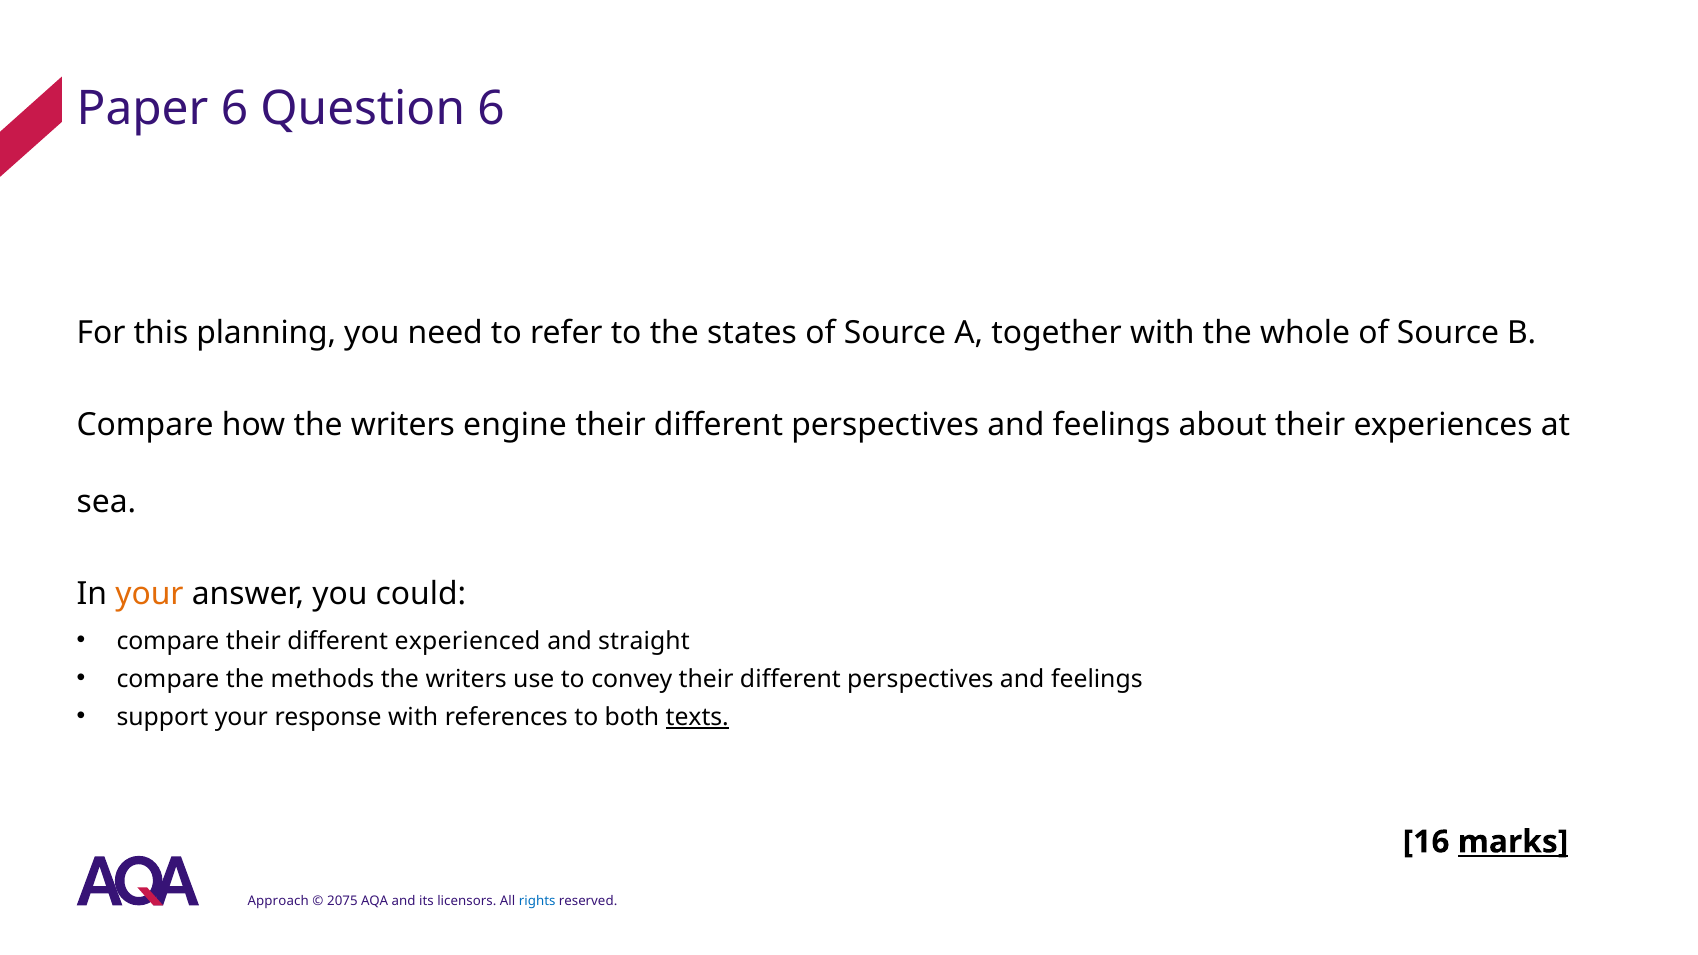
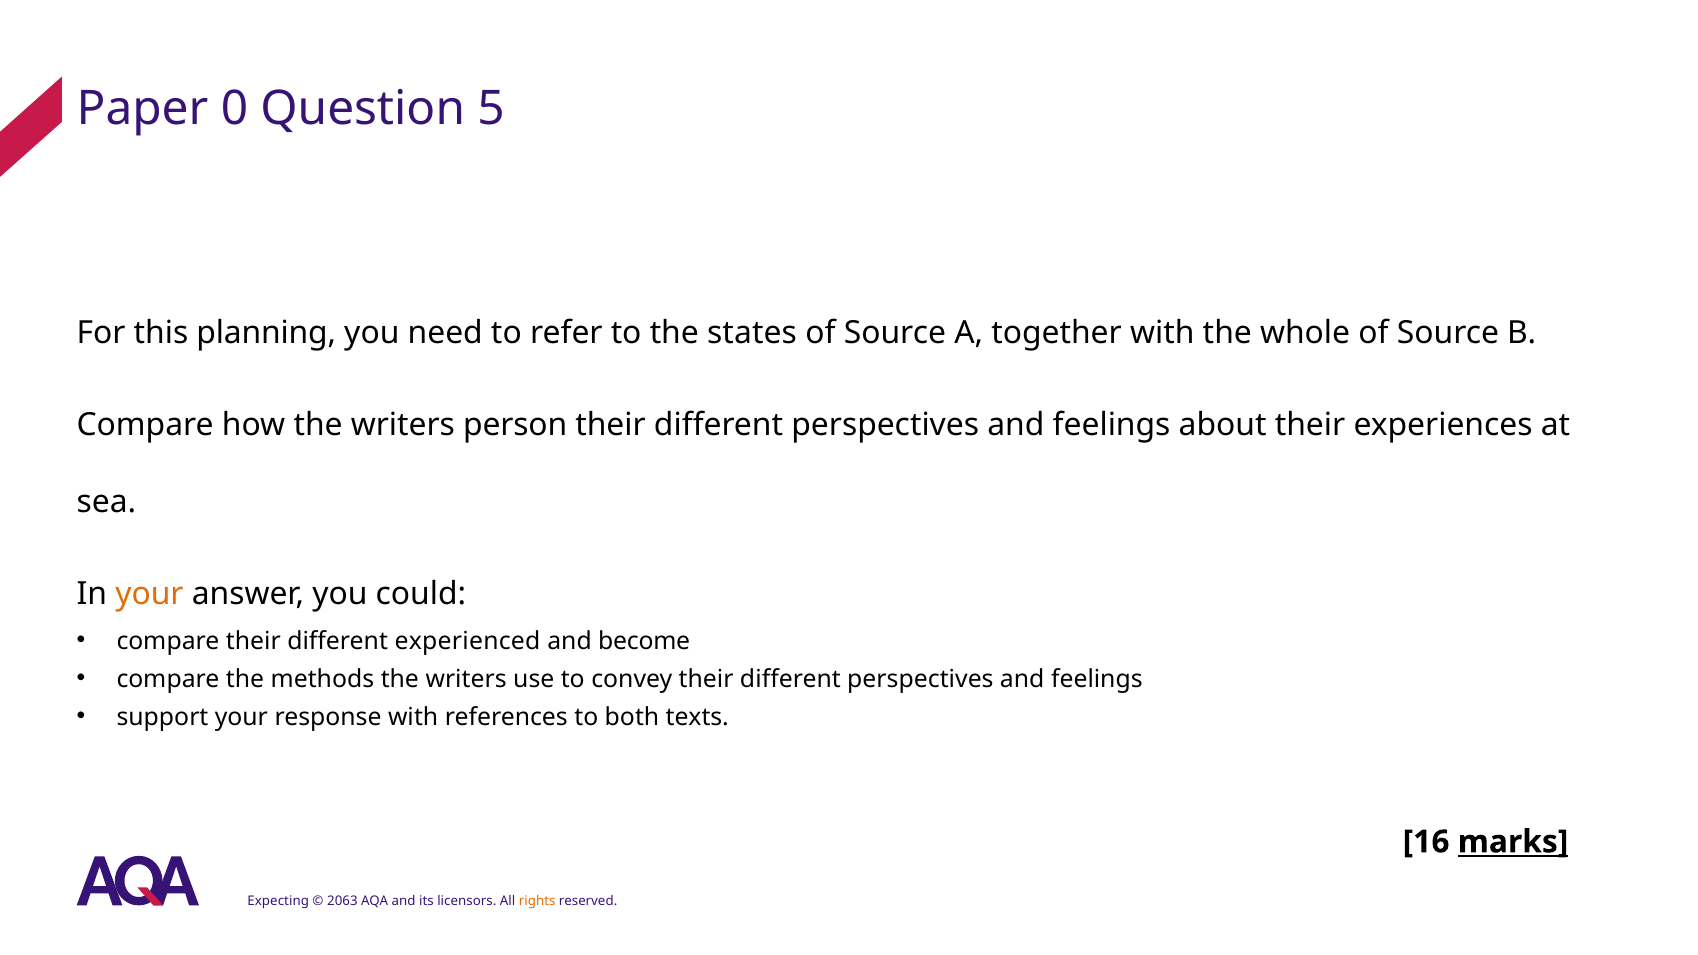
Paper 6: 6 -> 0 (234, 109)
Question 6: 6 -> 5 (491, 109)
engine: engine -> person (515, 425)
straight: straight -> become (644, 641)
texts underline: present -> none (697, 717)
Approach: Approach -> Expecting (278, 901)
2075: 2075 -> 2063 (342, 901)
rights colour: blue -> orange (537, 901)
